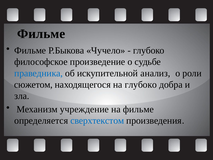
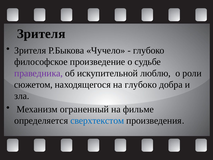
Фильме: Фильме -> Зрителя (41, 34)
Фильме: Фильме -> Зрителя (30, 50)
праведника colour: blue -> purple (39, 73)
анализ: анализ -> люблю (155, 73)
учреждение: учреждение -> ограненный (84, 109)
